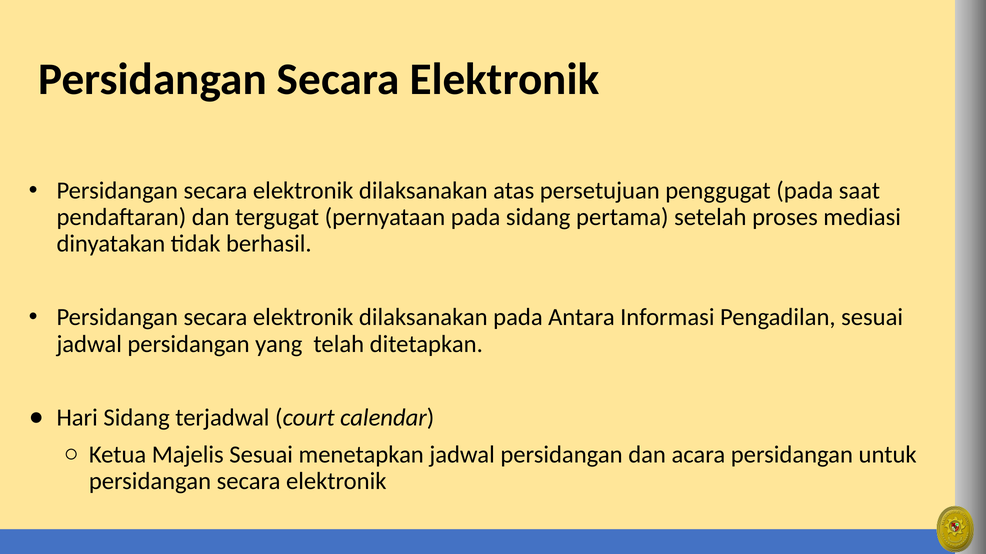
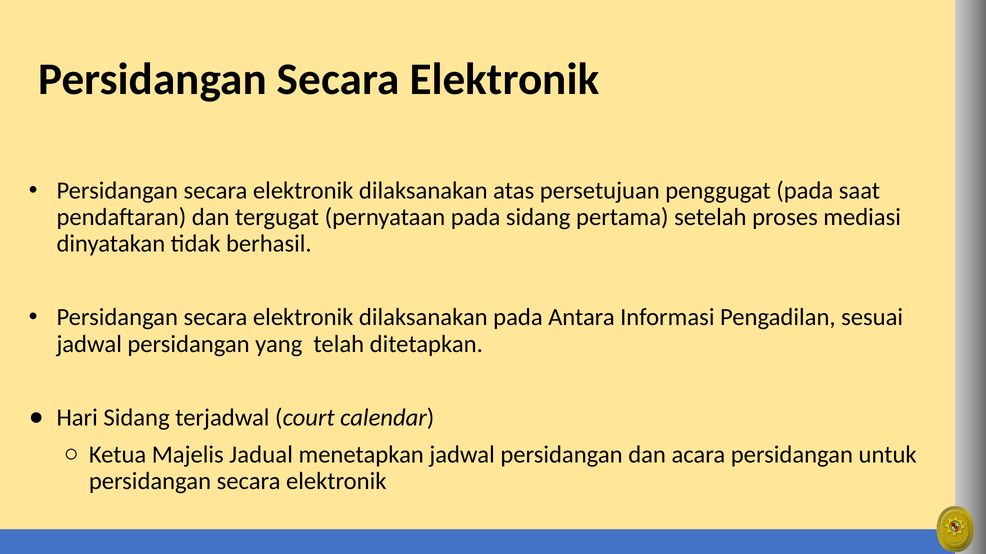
Majelis Sesuai: Sesuai -> Jadual (261, 455)
